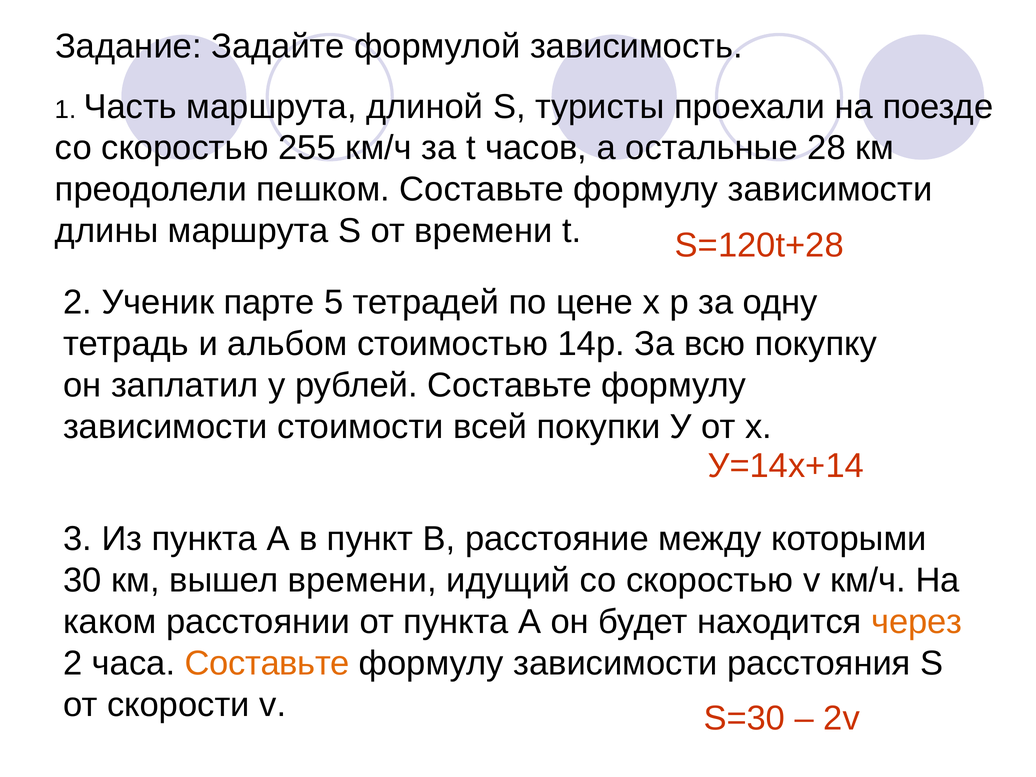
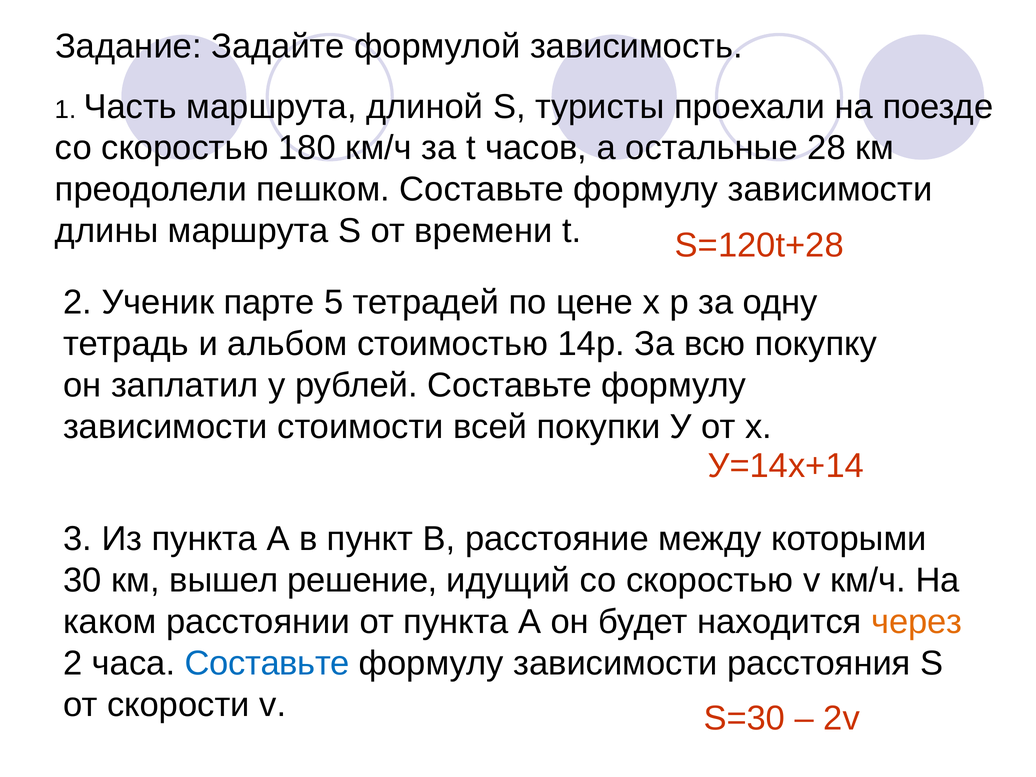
255: 255 -> 180 (307, 148)
вышел времени: времени -> решение (363, 580)
Составьте colour: orange -> blue (267, 663)
